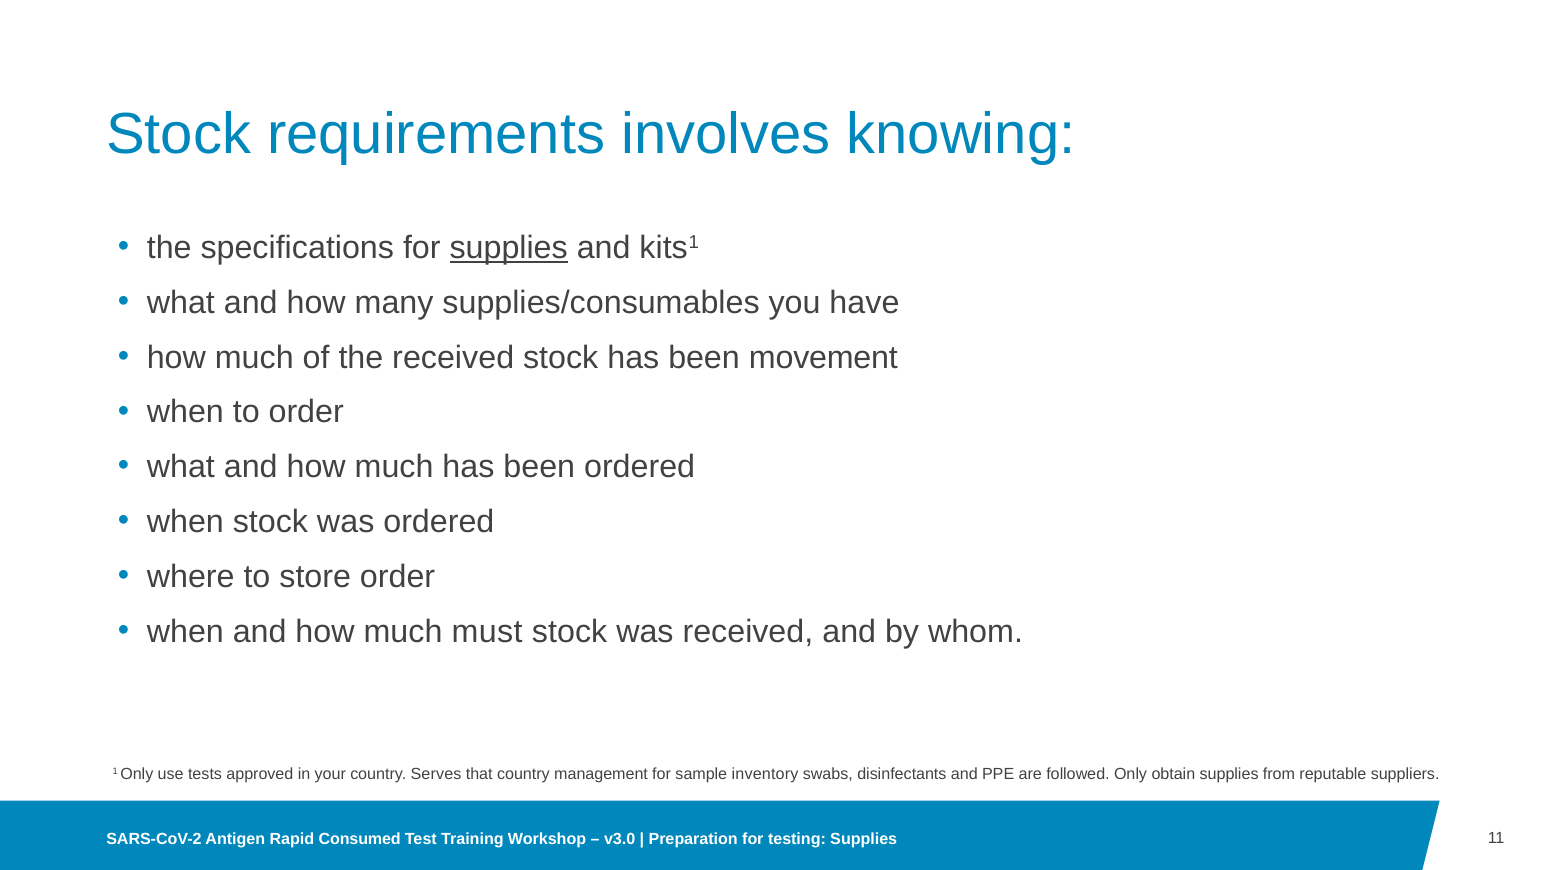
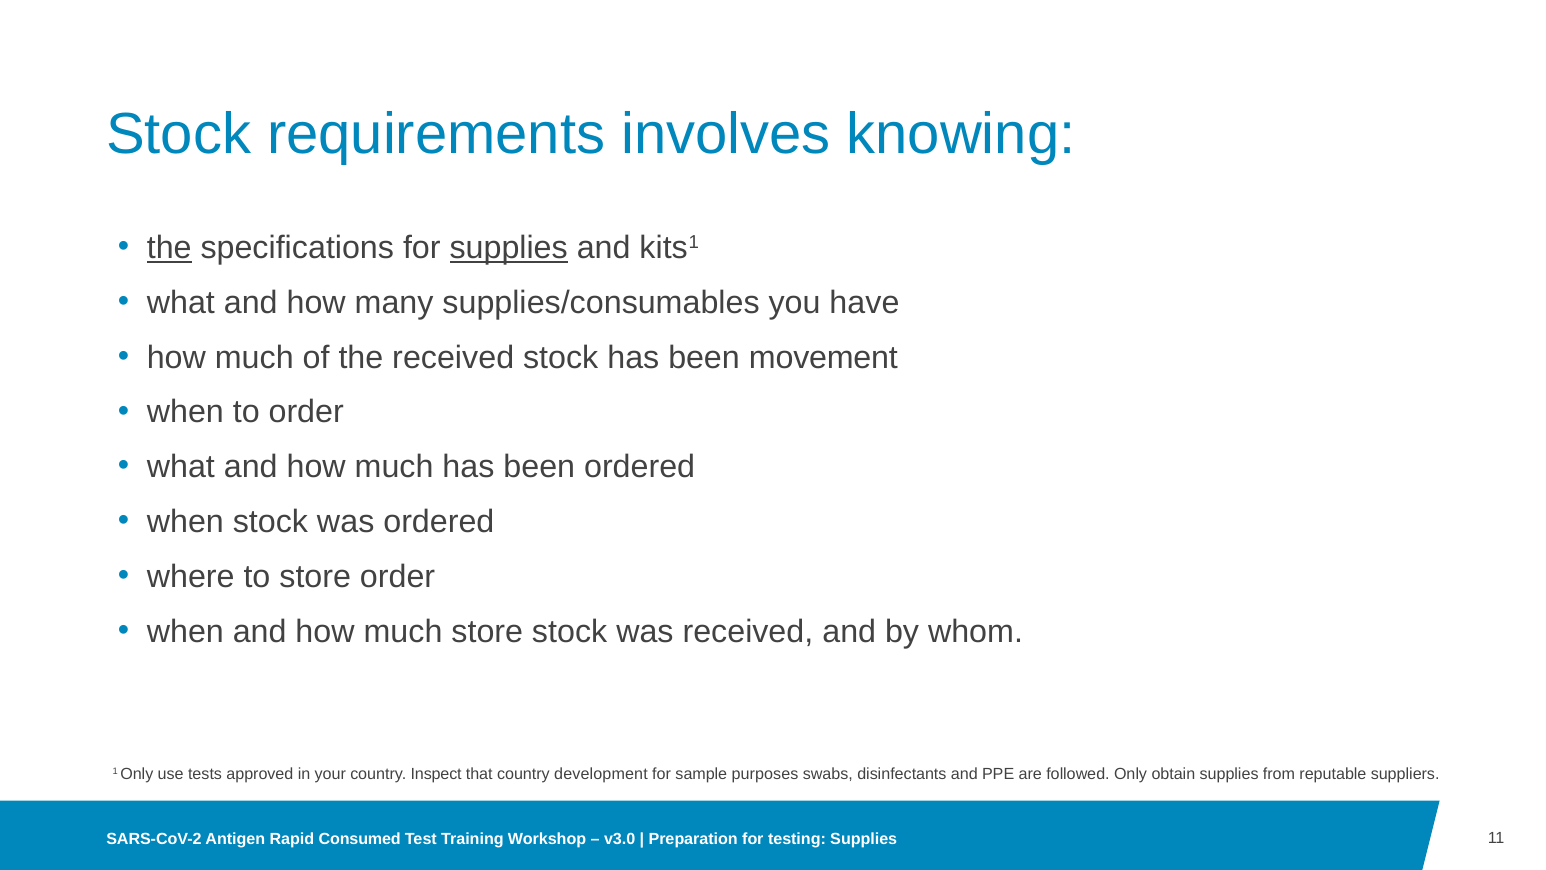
the underline: none -> present (169, 248)
much must: must -> store (487, 631)
Serves: Serves -> Inspect (436, 774)
management: management -> development (601, 774)
inventory: inventory -> purposes (765, 774)
